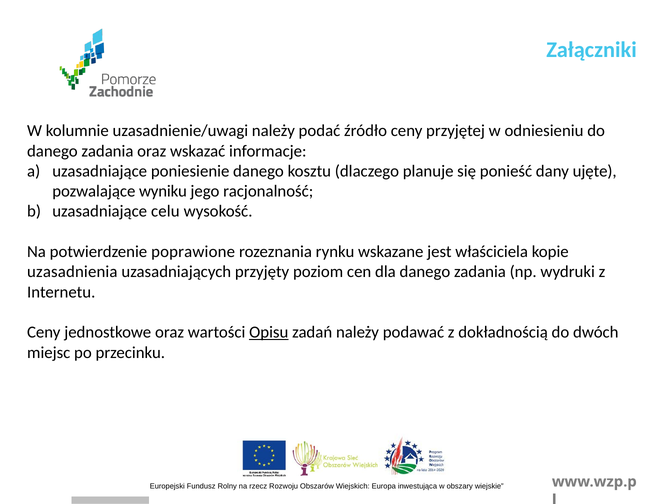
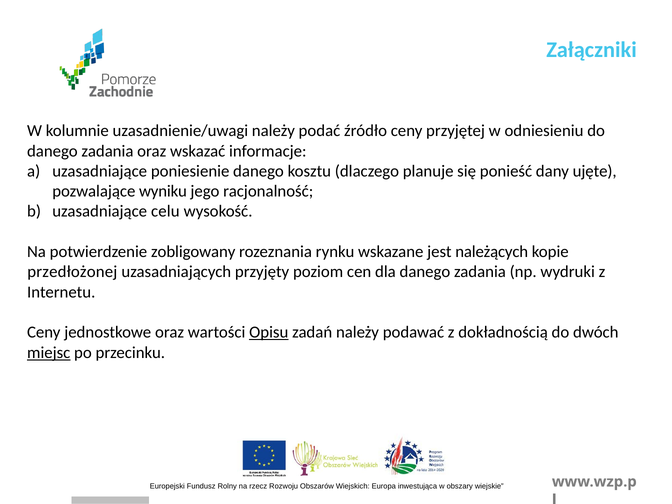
poprawione: poprawione -> zobligowany (193, 252)
właściciela: właściciela -> należących (492, 252)
uzasadnienia: uzasadnienia -> przedłożonej (72, 272)
miejsc underline: none -> present (49, 353)
